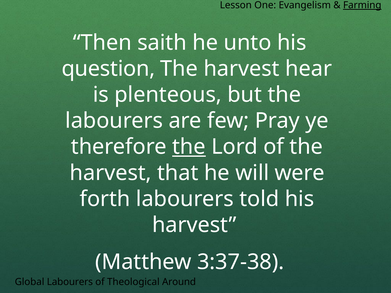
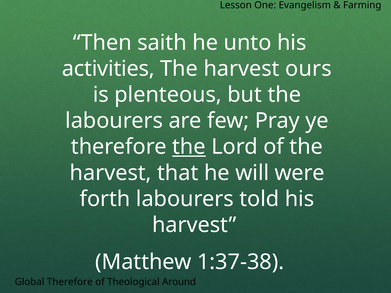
Farming underline: present -> none (362, 5)
question: question -> activities (108, 69)
hear: hear -> ours (308, 69)
3:37-38: 3:37-38 -> 1:37-38 (241, 262)
Global Labourers: Labourers -> Therefore (70, 282)
